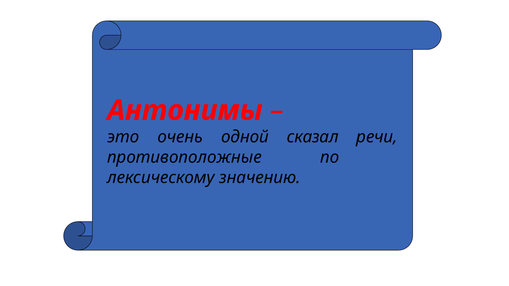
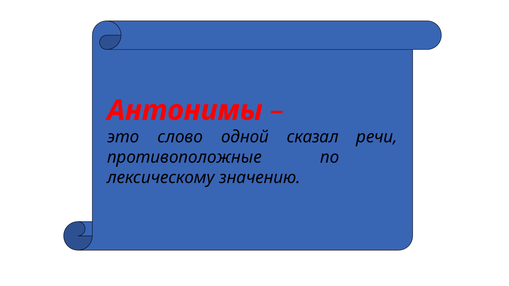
очень: очень -> слово (180, 137)
